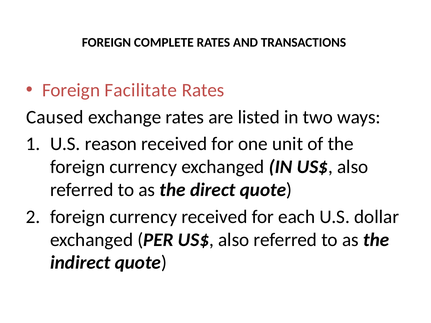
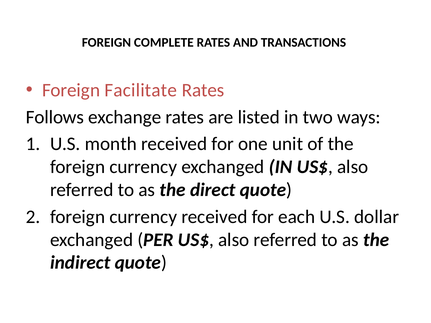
Caused: Caused -> Follows (55, 117)
reason: reason -> month (111, 144)
